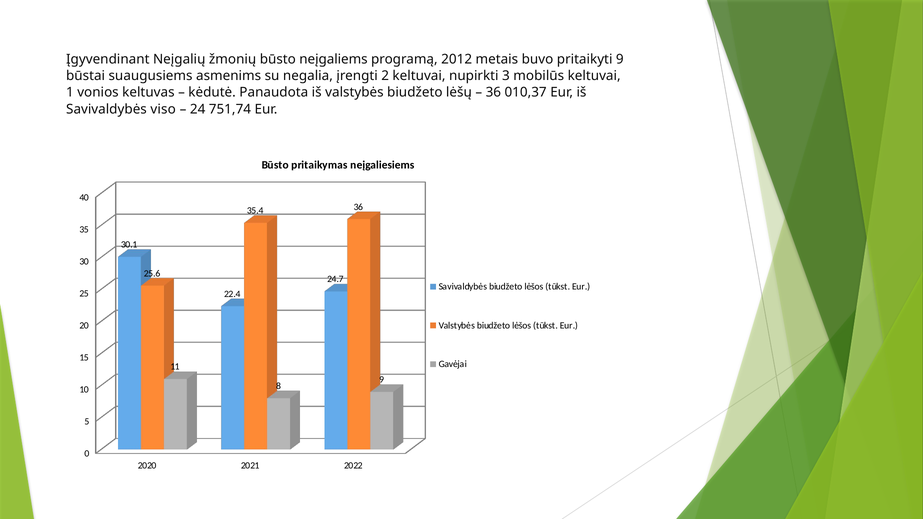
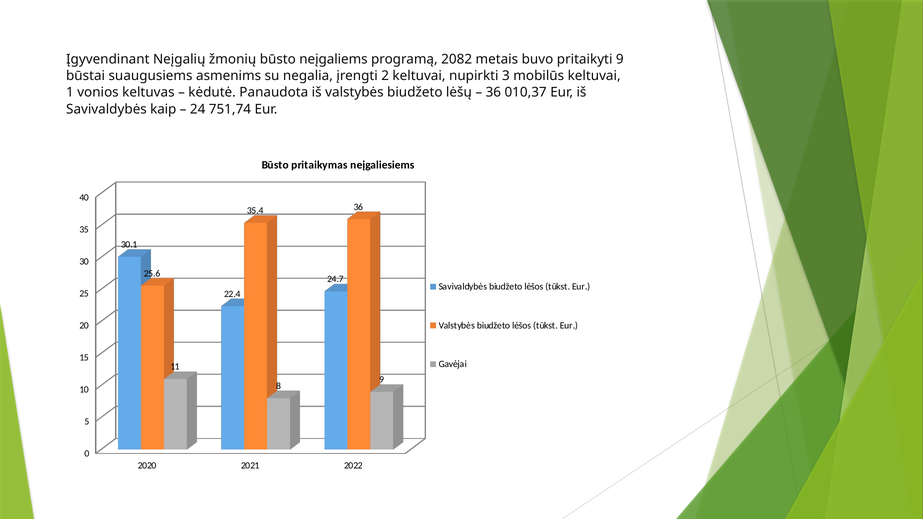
2012: 2012 -> 2082 (457, 59)
viso: viso -> kaip (163, 109)
